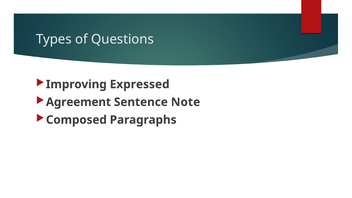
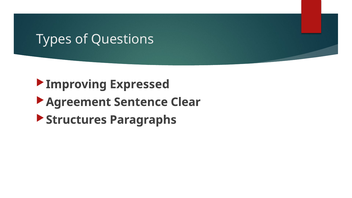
Note: Note -> Clear (186, 102)
Composed: Composed -> Structures (76, 120)
